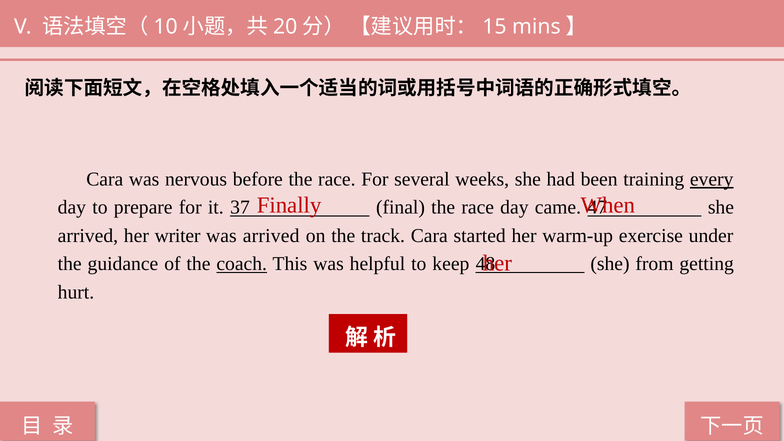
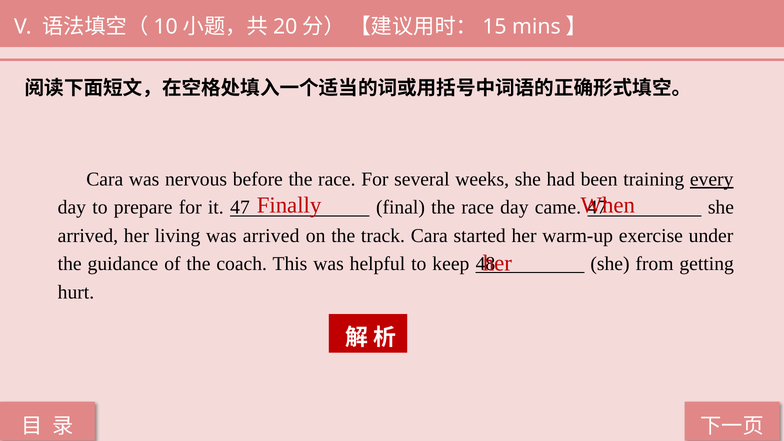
it 37: 37 -> 47 (240, 207)
writer: writer -> living (177, 236)
coach underline: present -> none (242, 264)
